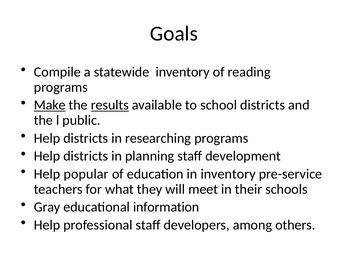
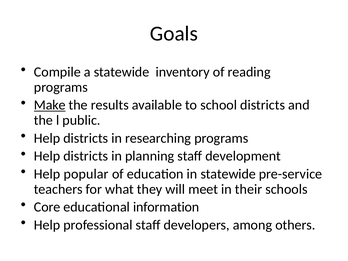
results underline: present -> none (110, 105)
in inventory: inventory -> statewide (228, 174)
Gray: Gray -> Core (47, 207)
